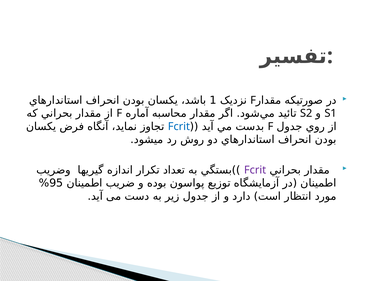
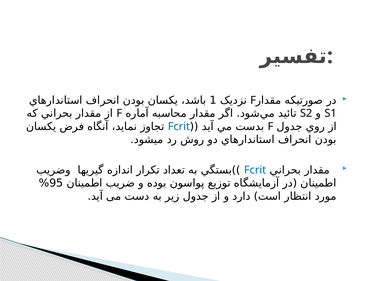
Fcrit colour: purple -> blue (255, 170)
